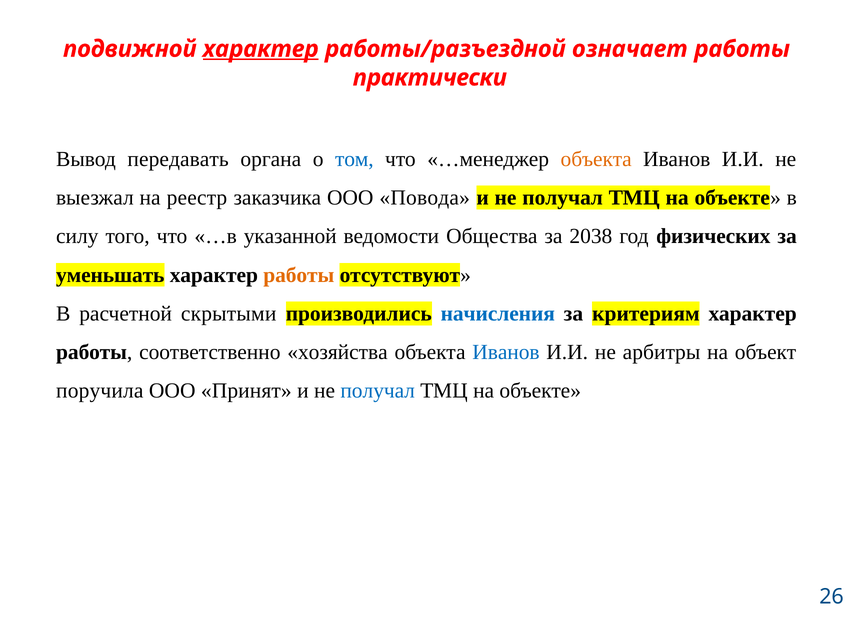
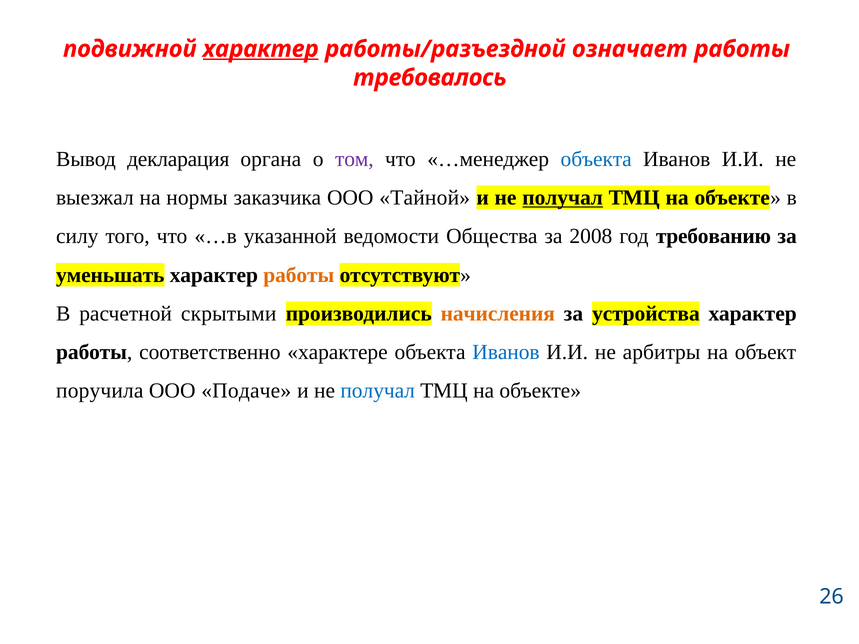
практически: практически -> требовалось (430, 78)
передавать: передавать -> декларация (178, 159)
том colour: blue -> purple (354, 159)
объекта colour: orange -> blue (596, 159)
реестр: реестр -> нормы (197, 198)
Повода: Повода -> Тайной (425, 198)
получал underline: none -> present (563, 198)
2038: 2038 -> 2008 (591, 236)
физических: физических -> требованию (713, 236)
начисления colour: blue -> orange (498, 314)
критериям: критериям -> устройства (646, 314)
хозяйства: хозяйства -> характере (338, 352)
Принят: Принят -> Подаче (246, 391)
